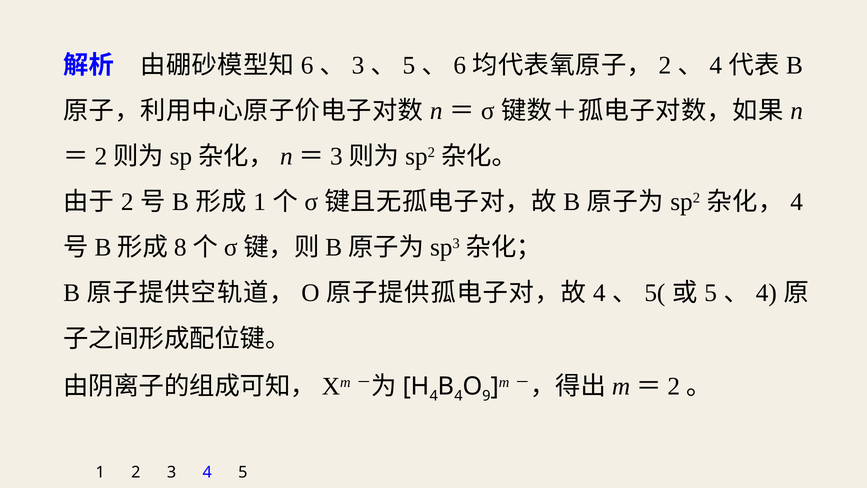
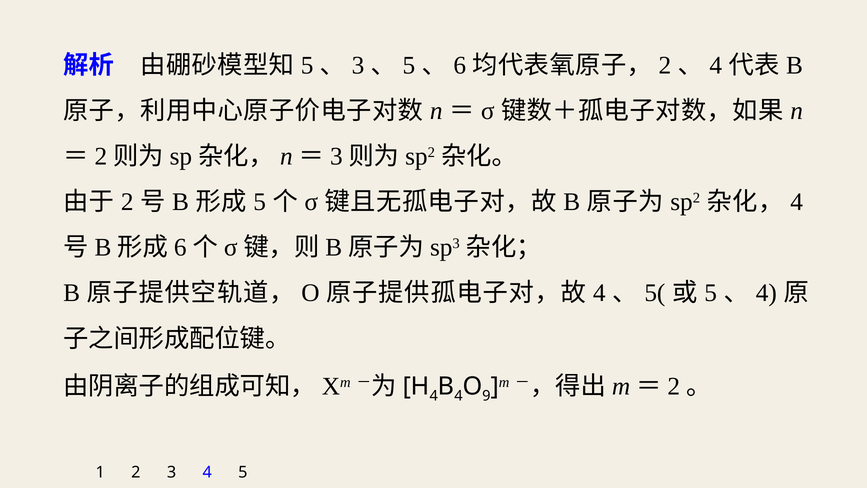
6: 6 -> 5 (307, 65)
1: 1 -> 5 (260, 202)
8: 8 -> 6 (180, 247)
